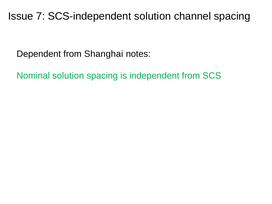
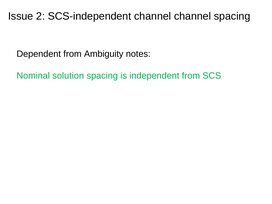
7: 7 -> 2 (41, 16)
SCS-independent solution: solution -> channel (153, 16)
Shanghai: Shanghai -> Ambiguity (104, 54)
